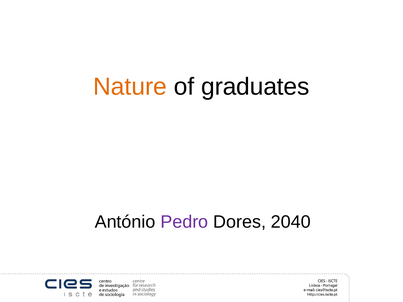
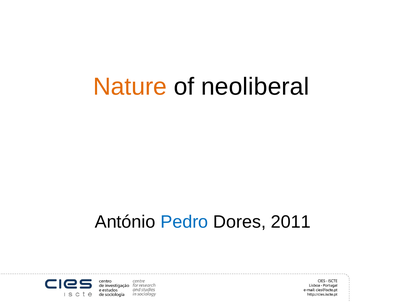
graduates: graduates -> neoliberal (255, 87)
Pedro colour: purple -> blue (184, 222)
2040: 2040 -> 2011 (291, 222)
